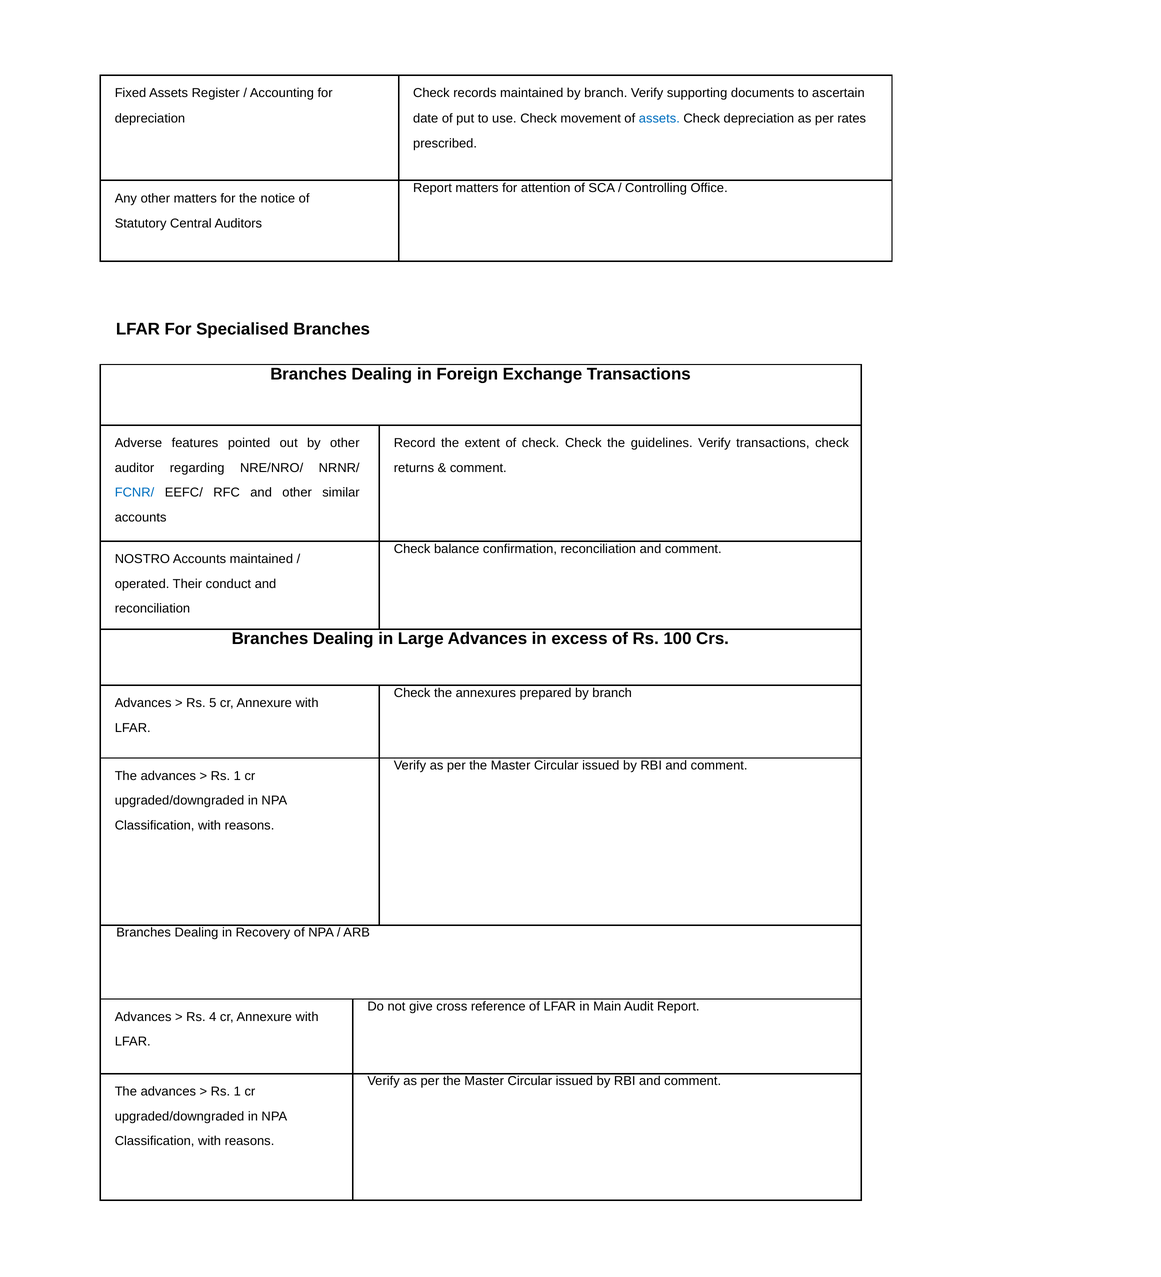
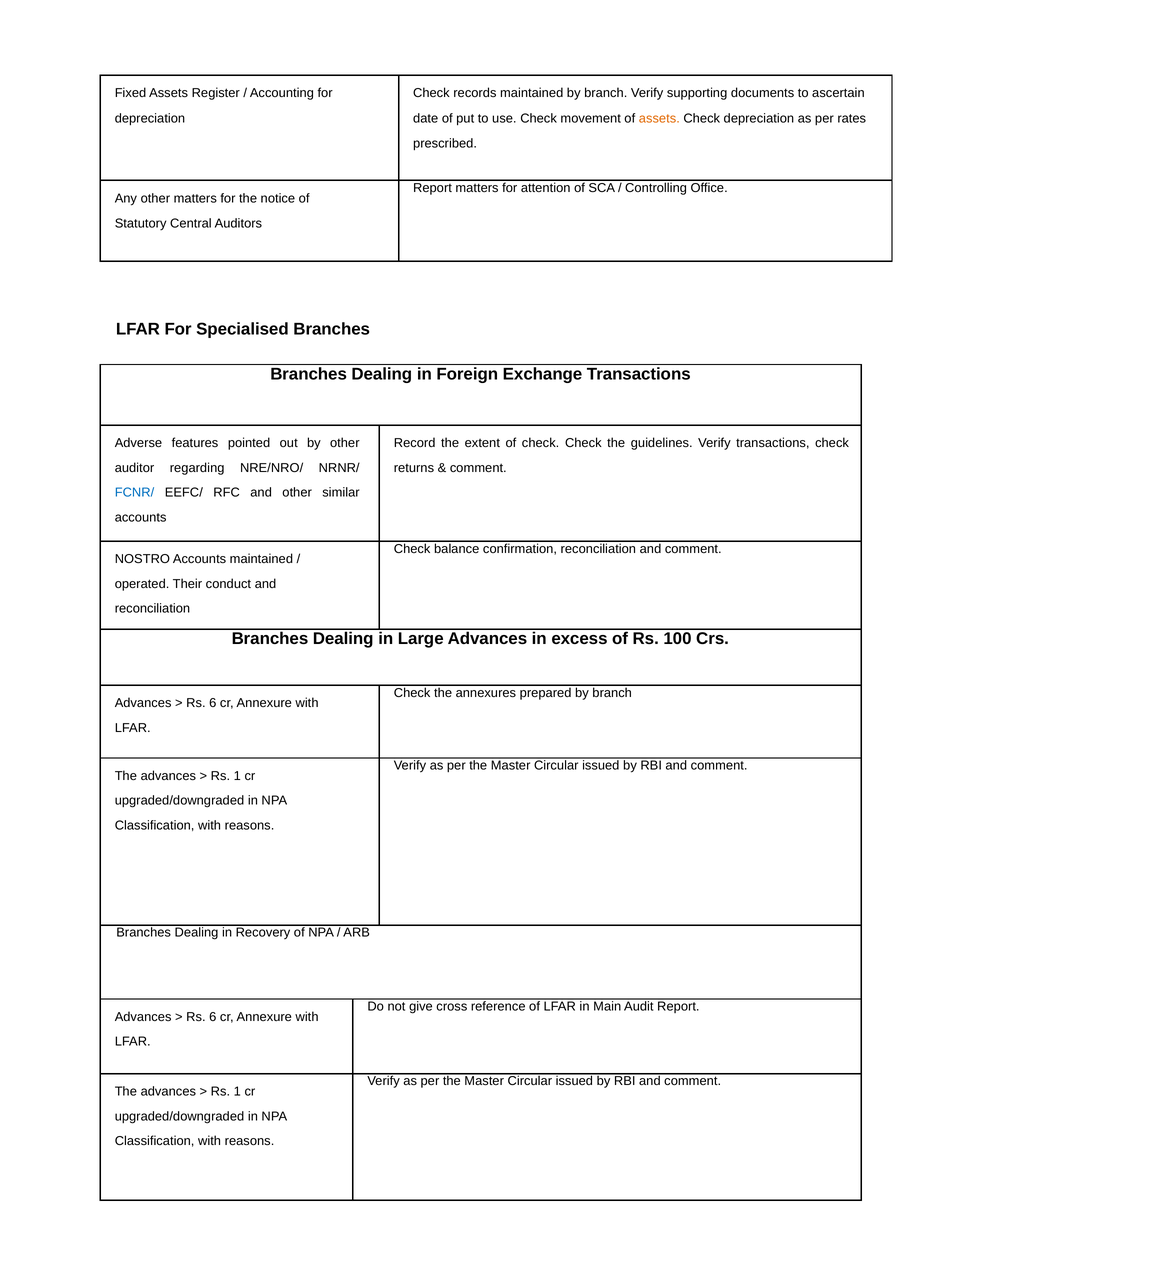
assets colour: blue -> orange (659, 118)
5: 5 -> 6 (213, 703)
4: 4 -> 6 (213, 1017)
